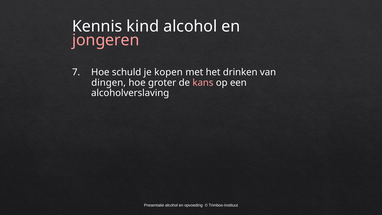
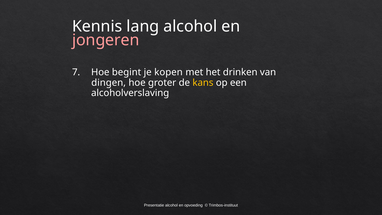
kind: kind -> lang (143, 26)
schuld: schuld -> begint (127, 72)
kans colour: pink -> yellow (203, 83)
